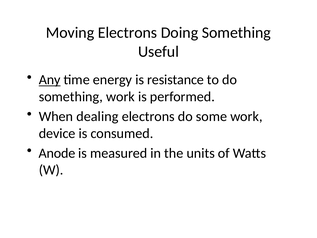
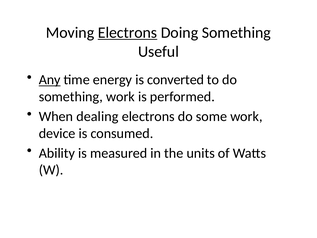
Electrons underline: none -> present (127, 33)
resistance: resistance -> converted (176, 80)
Anode: Anode -> Ability (57, 153)
